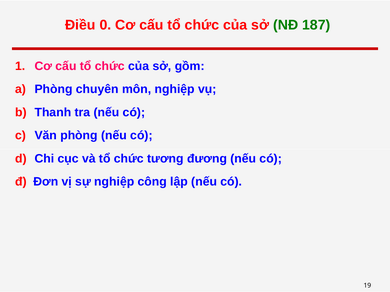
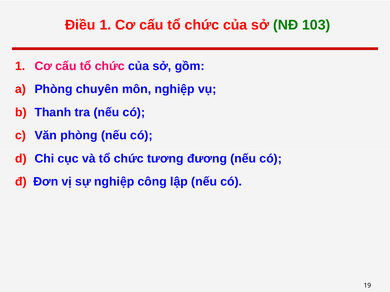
Điều 0: 0 -> 1 (105, 25)
187: 187 -> 103 (316, 25)
